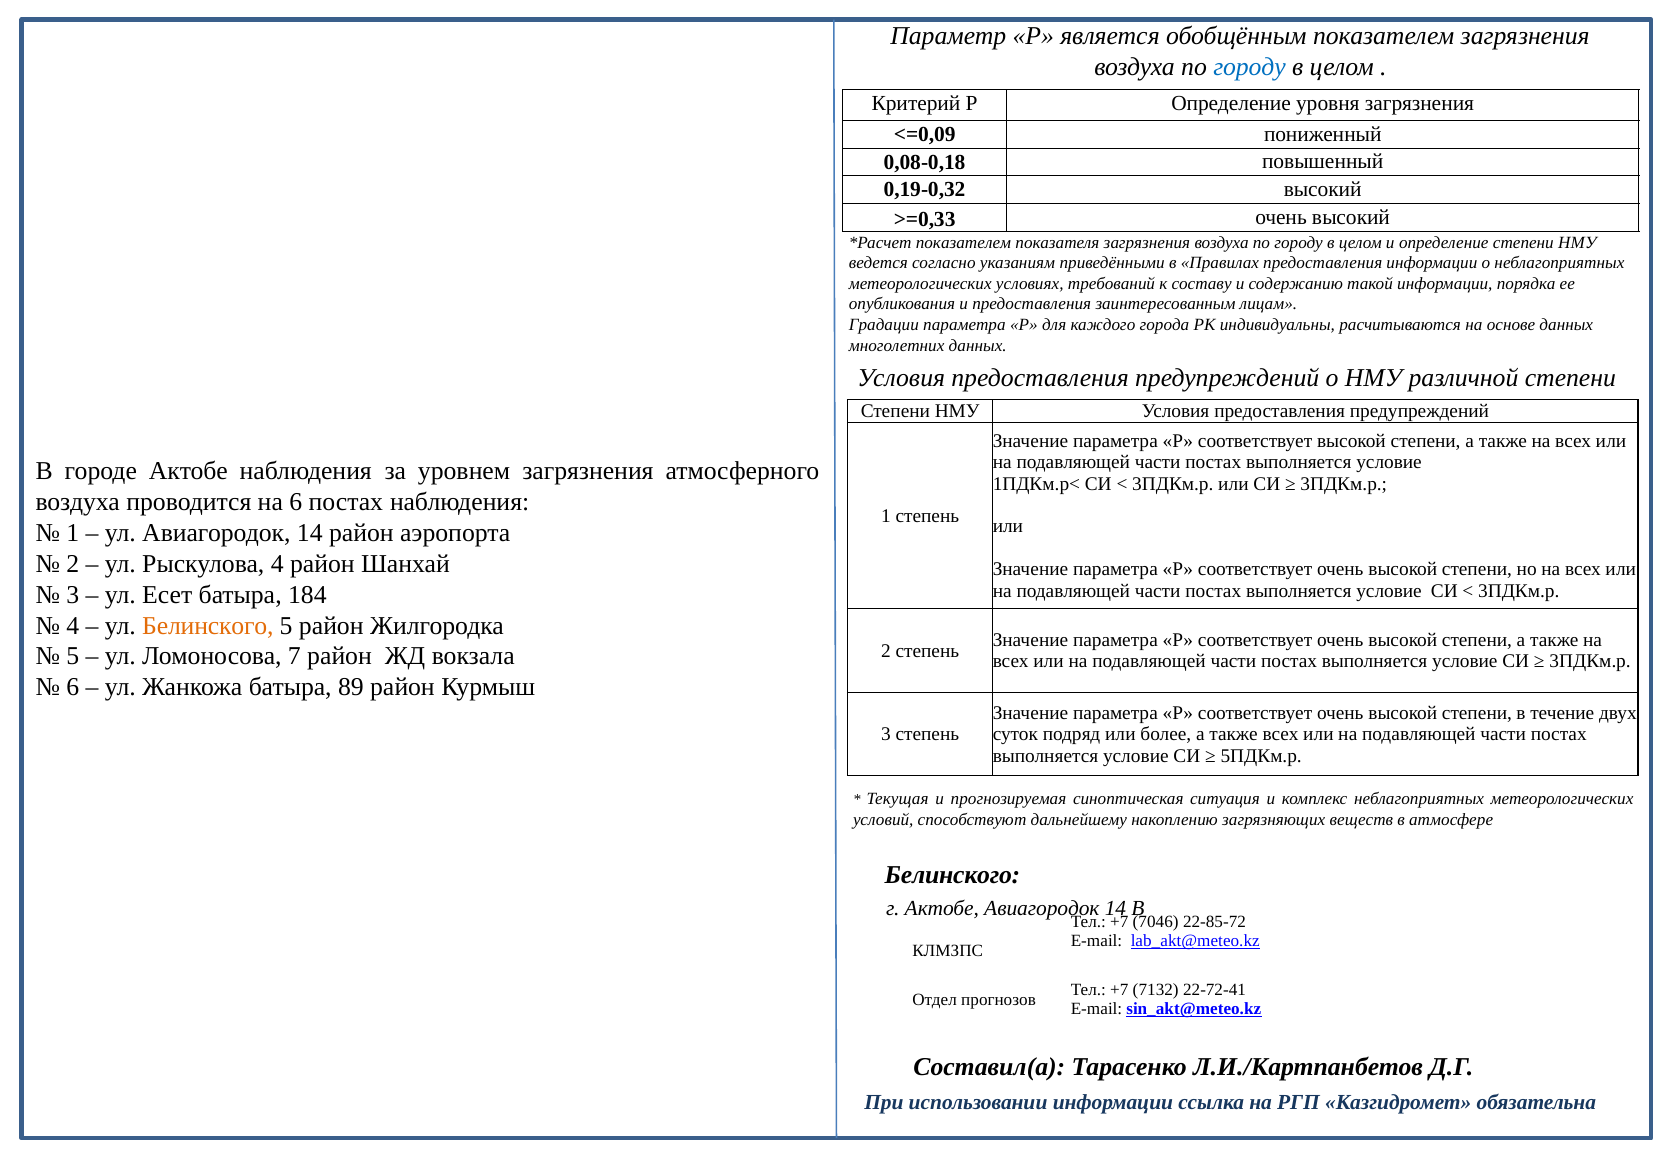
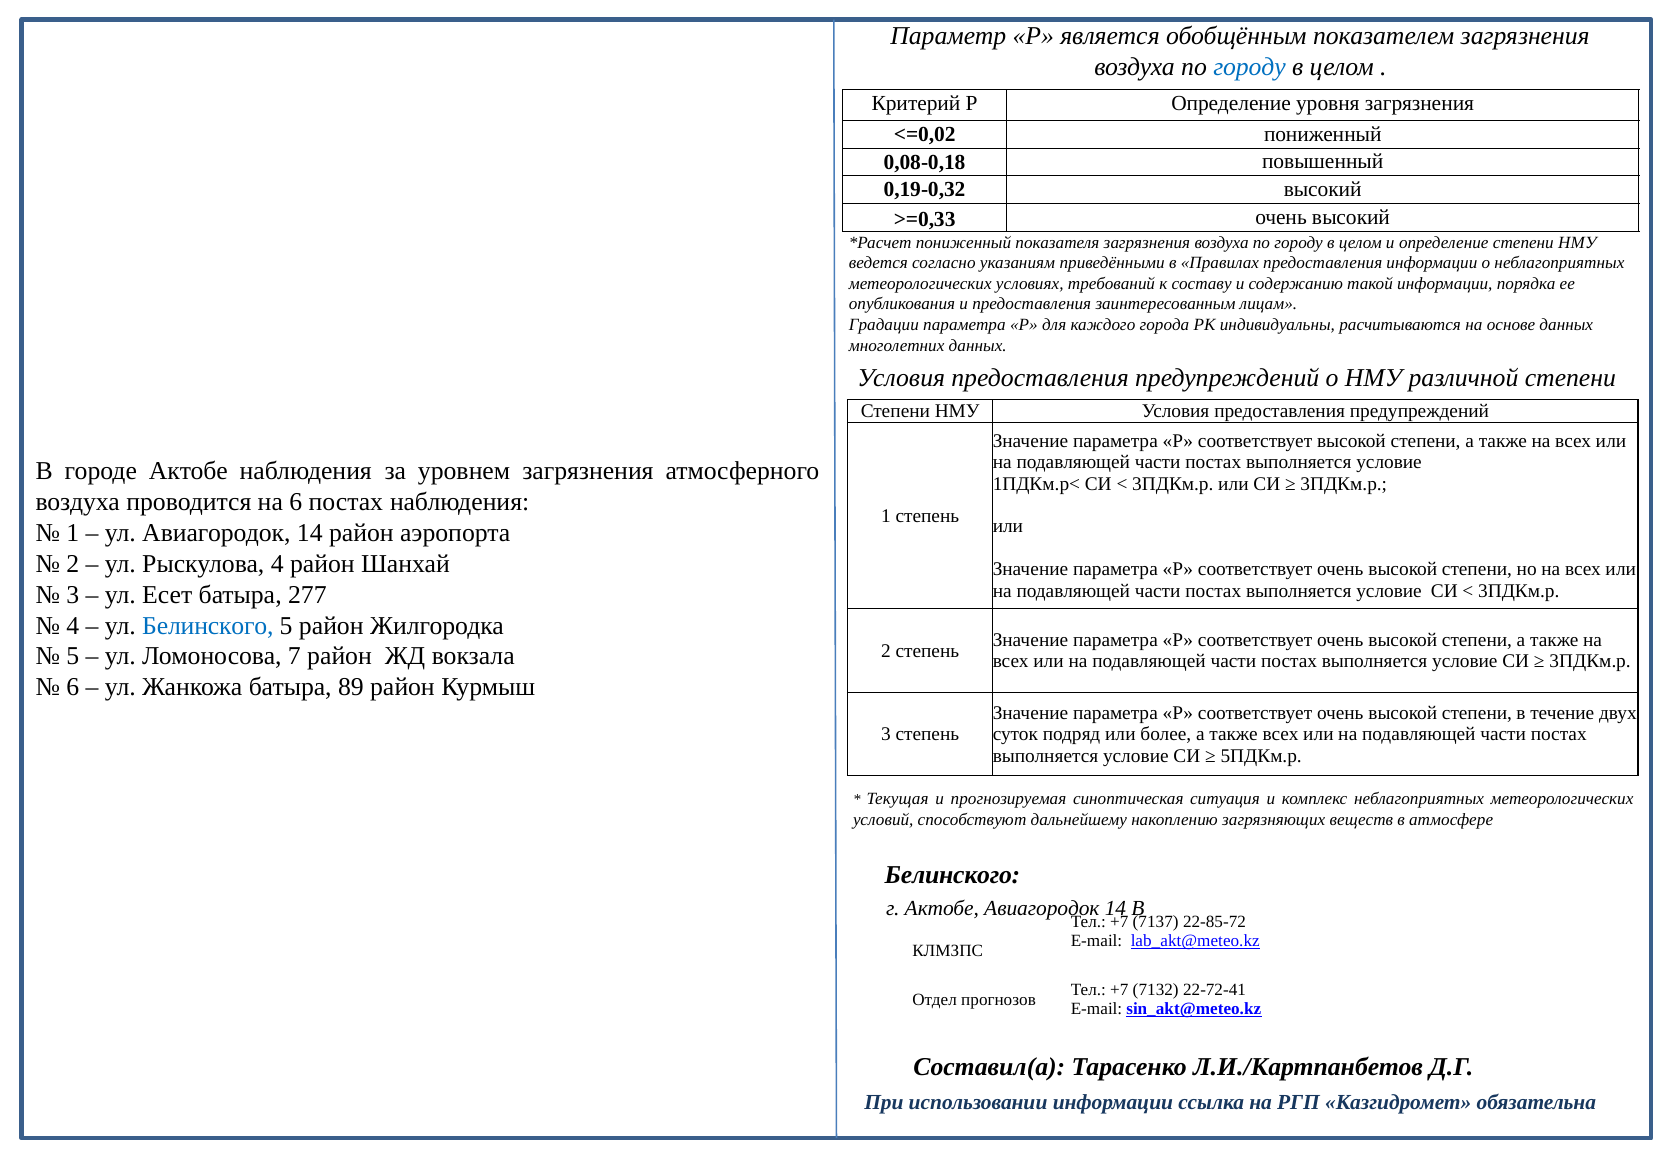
<=0,09: <=0,09 -> <=0,02 (925, 135)
показателем: показателем -> пониженный (963, 243)
184: 184 -> 277 (307, 595)
Белинского colour: orange -> blue (208, 626)
7046: 7046 -> 7137 (1156, 922)
